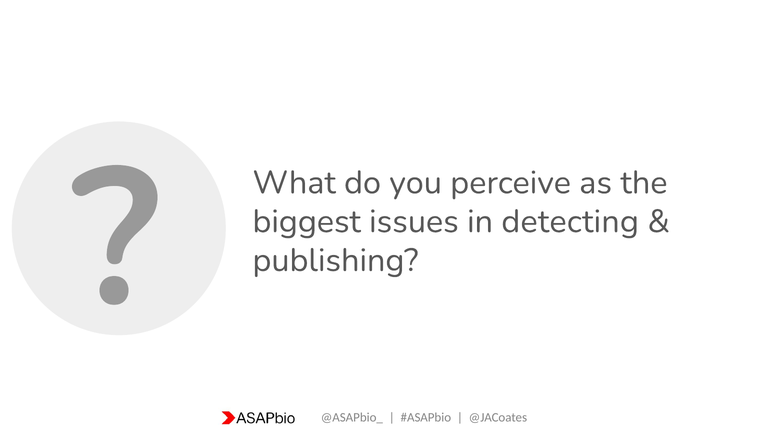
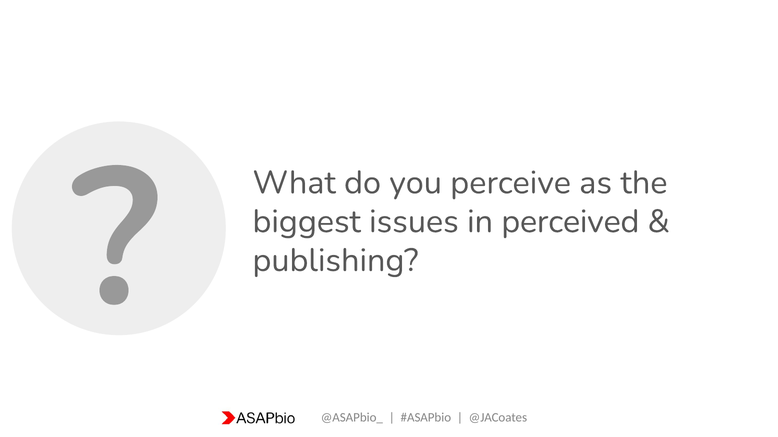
detecting: detecting -> perceived (570, 222)
